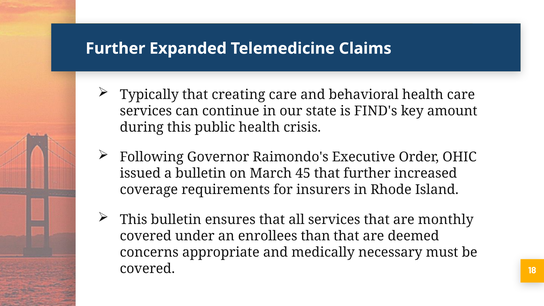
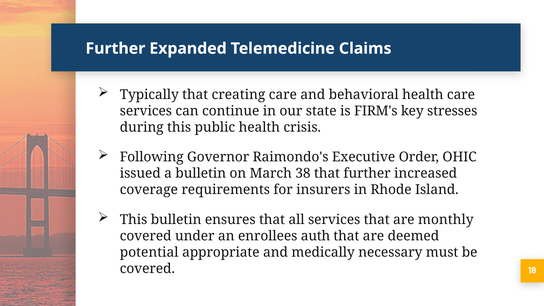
FIND's: FIND's -> FIRM's (376, 111)
amount: amount -> stresses (452, 111)
45: 45 -> 38 (303, 173)
than: than -> auth (315, 236)
concerns: concerns -> potential (149, 252)
